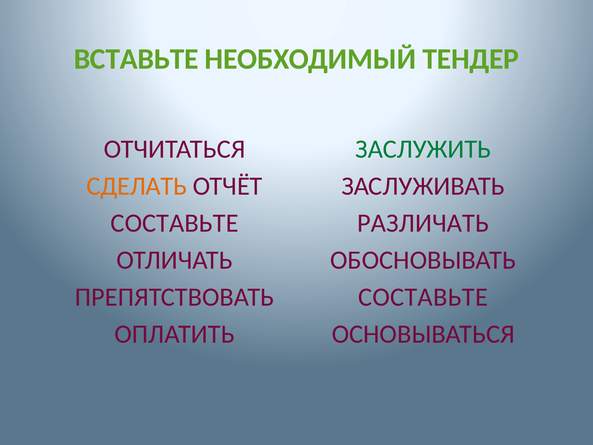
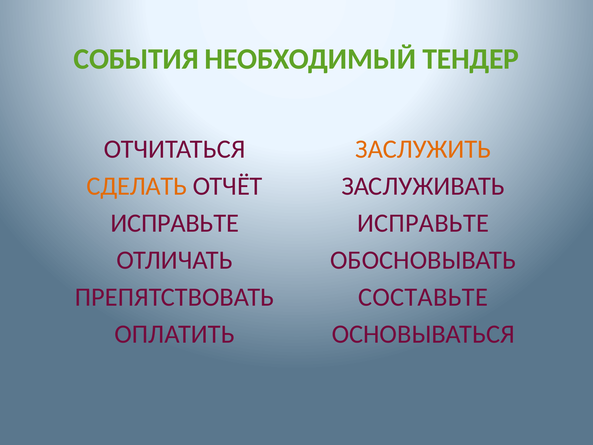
ВСТАВЬТЕ: ВСТАВЬТЕ -> СОБЫТИЯ (136, 59)
ЗАСЛУЖИТЬ colour: green -> orange (423, 149)
СОСТАВЬТЕ: СОСТАВЬТЕ -> ИСПРАВЬТЕ (175, 223)
РАЗЛИЧАТЬ: РАЗЛИЧАТЬ -> ИСПРАВЬТЕ (423, 223)
